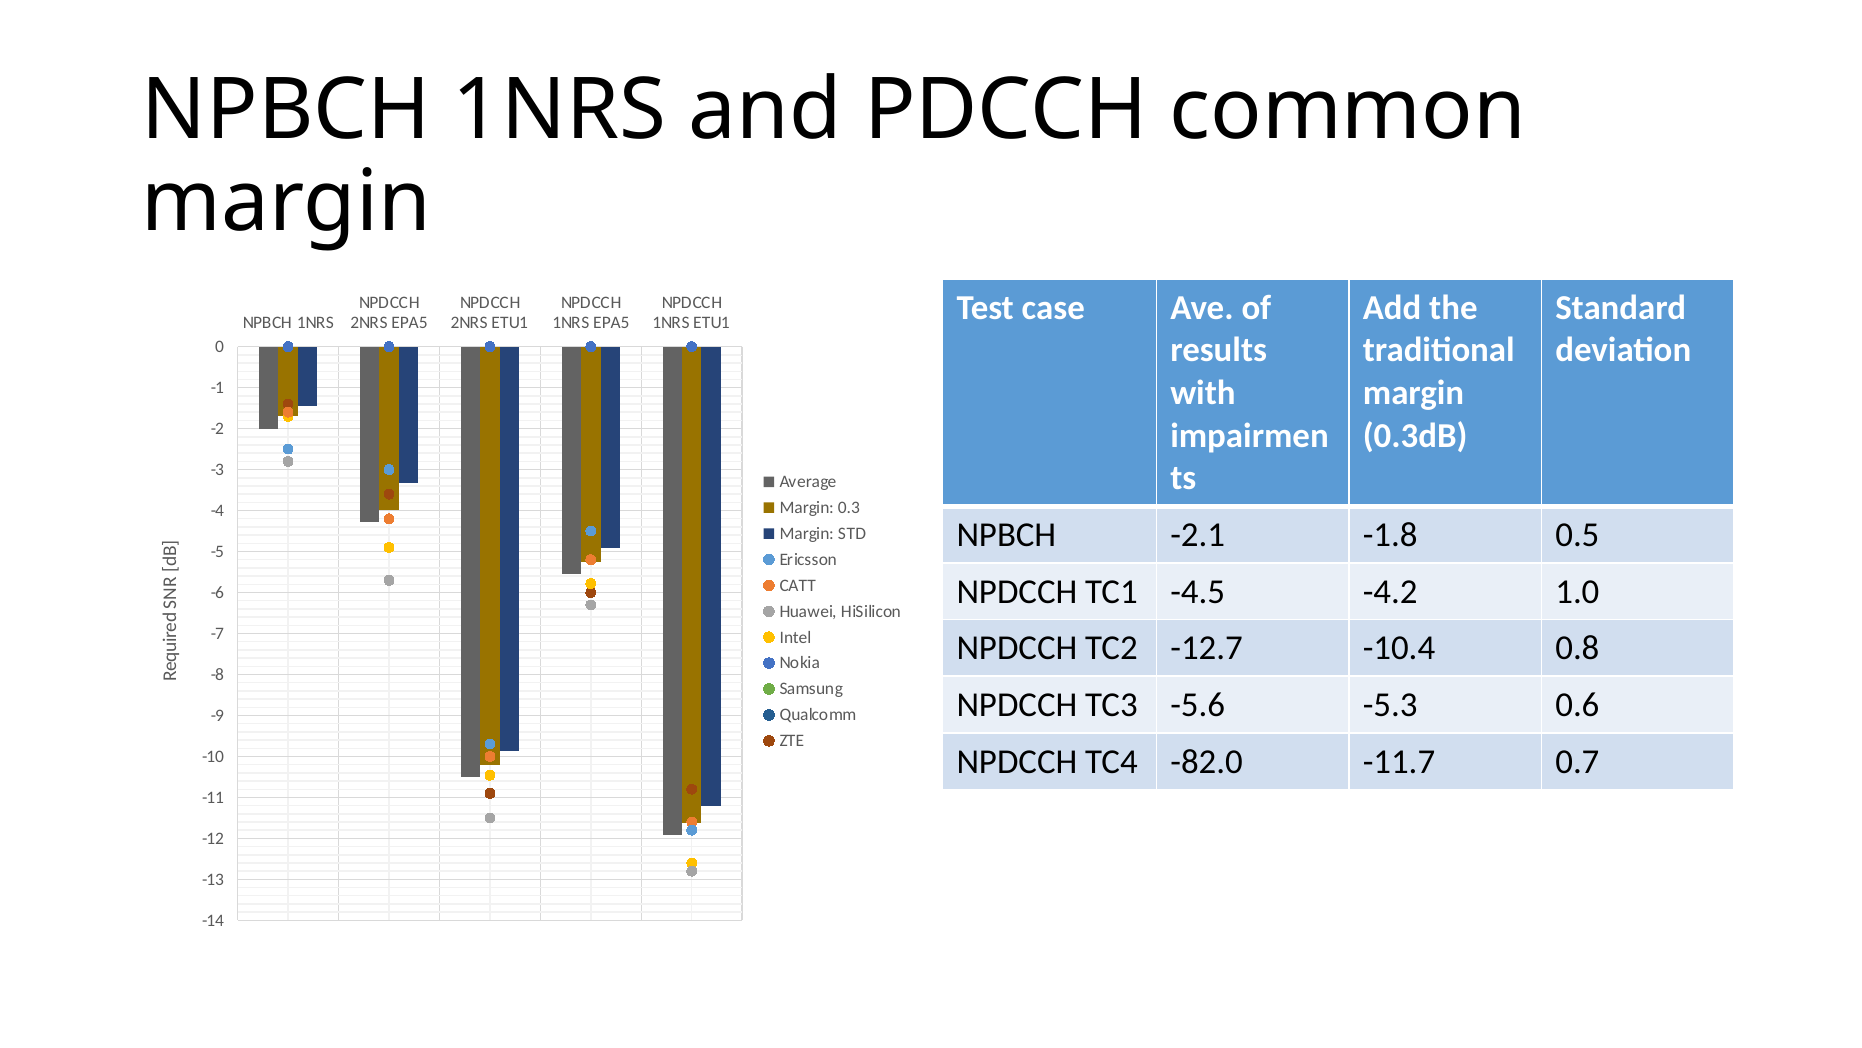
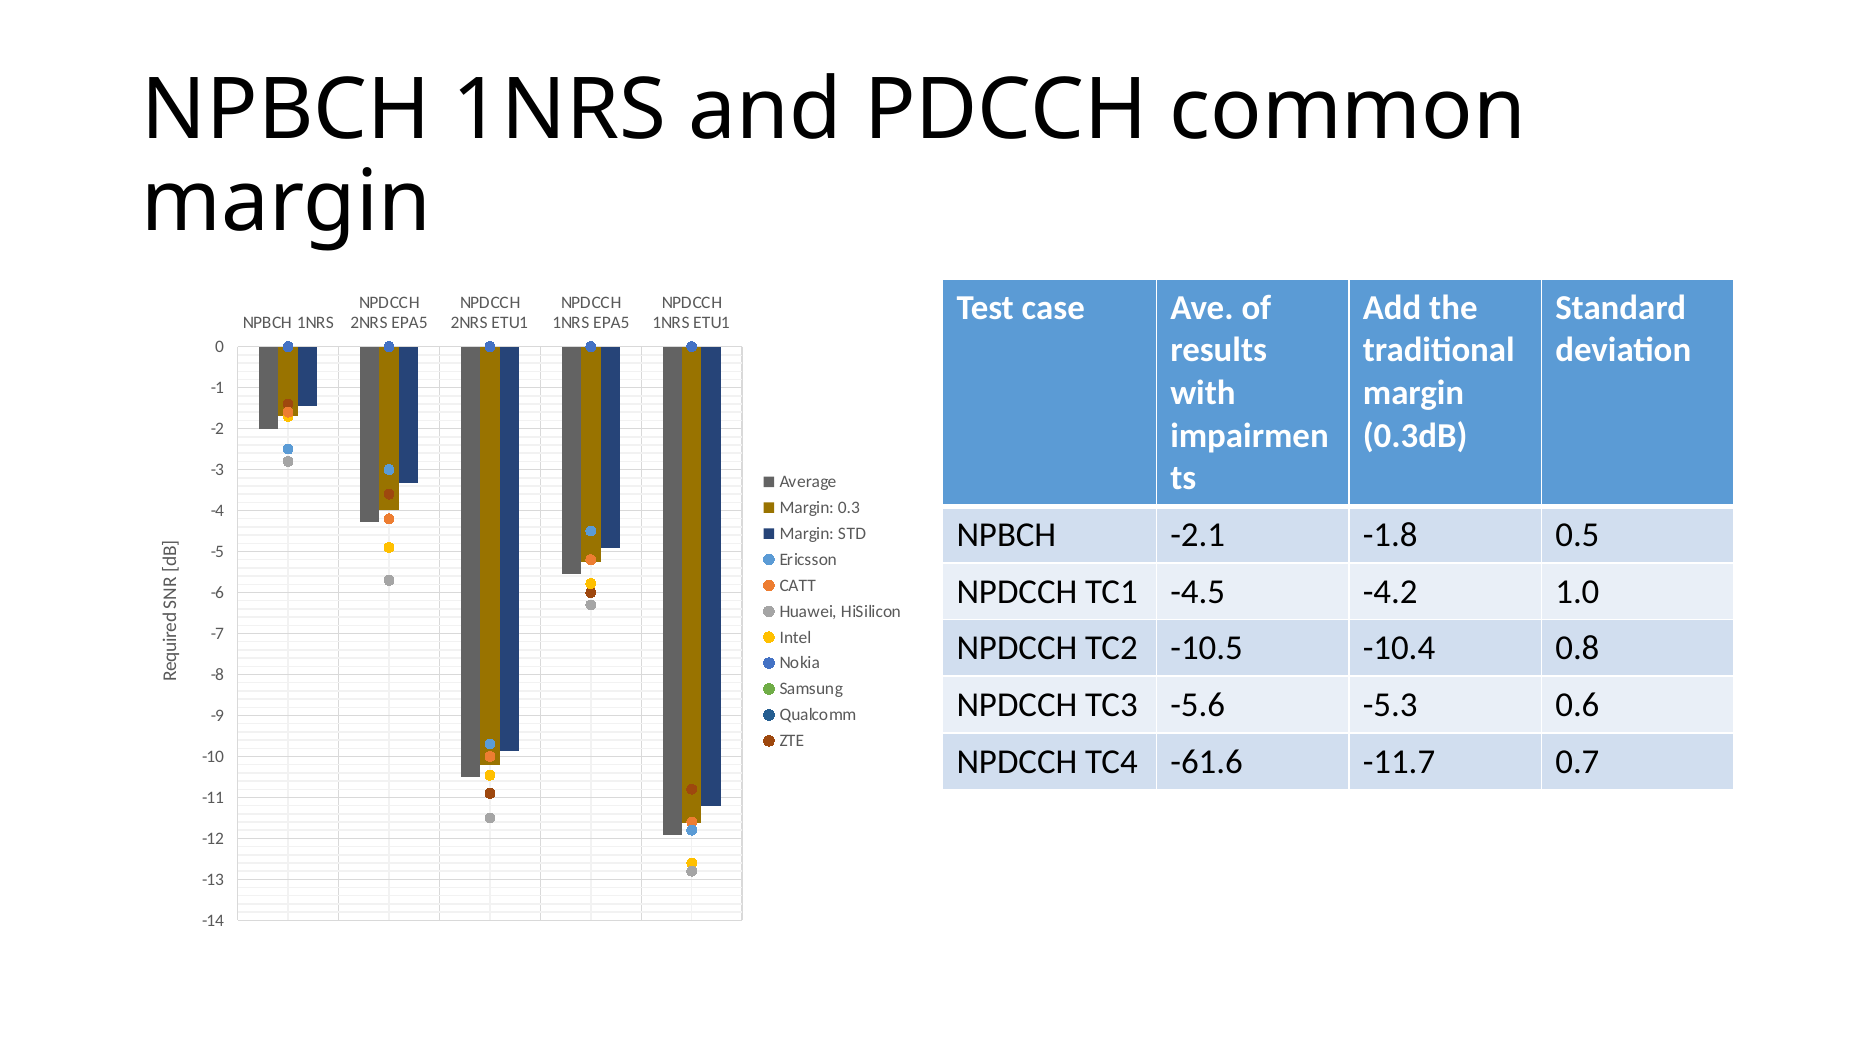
-12.7: -12.7 -> -10.5 (1207, 648)
-82.0: -82.0 -> -61.6 (1207, 761)
